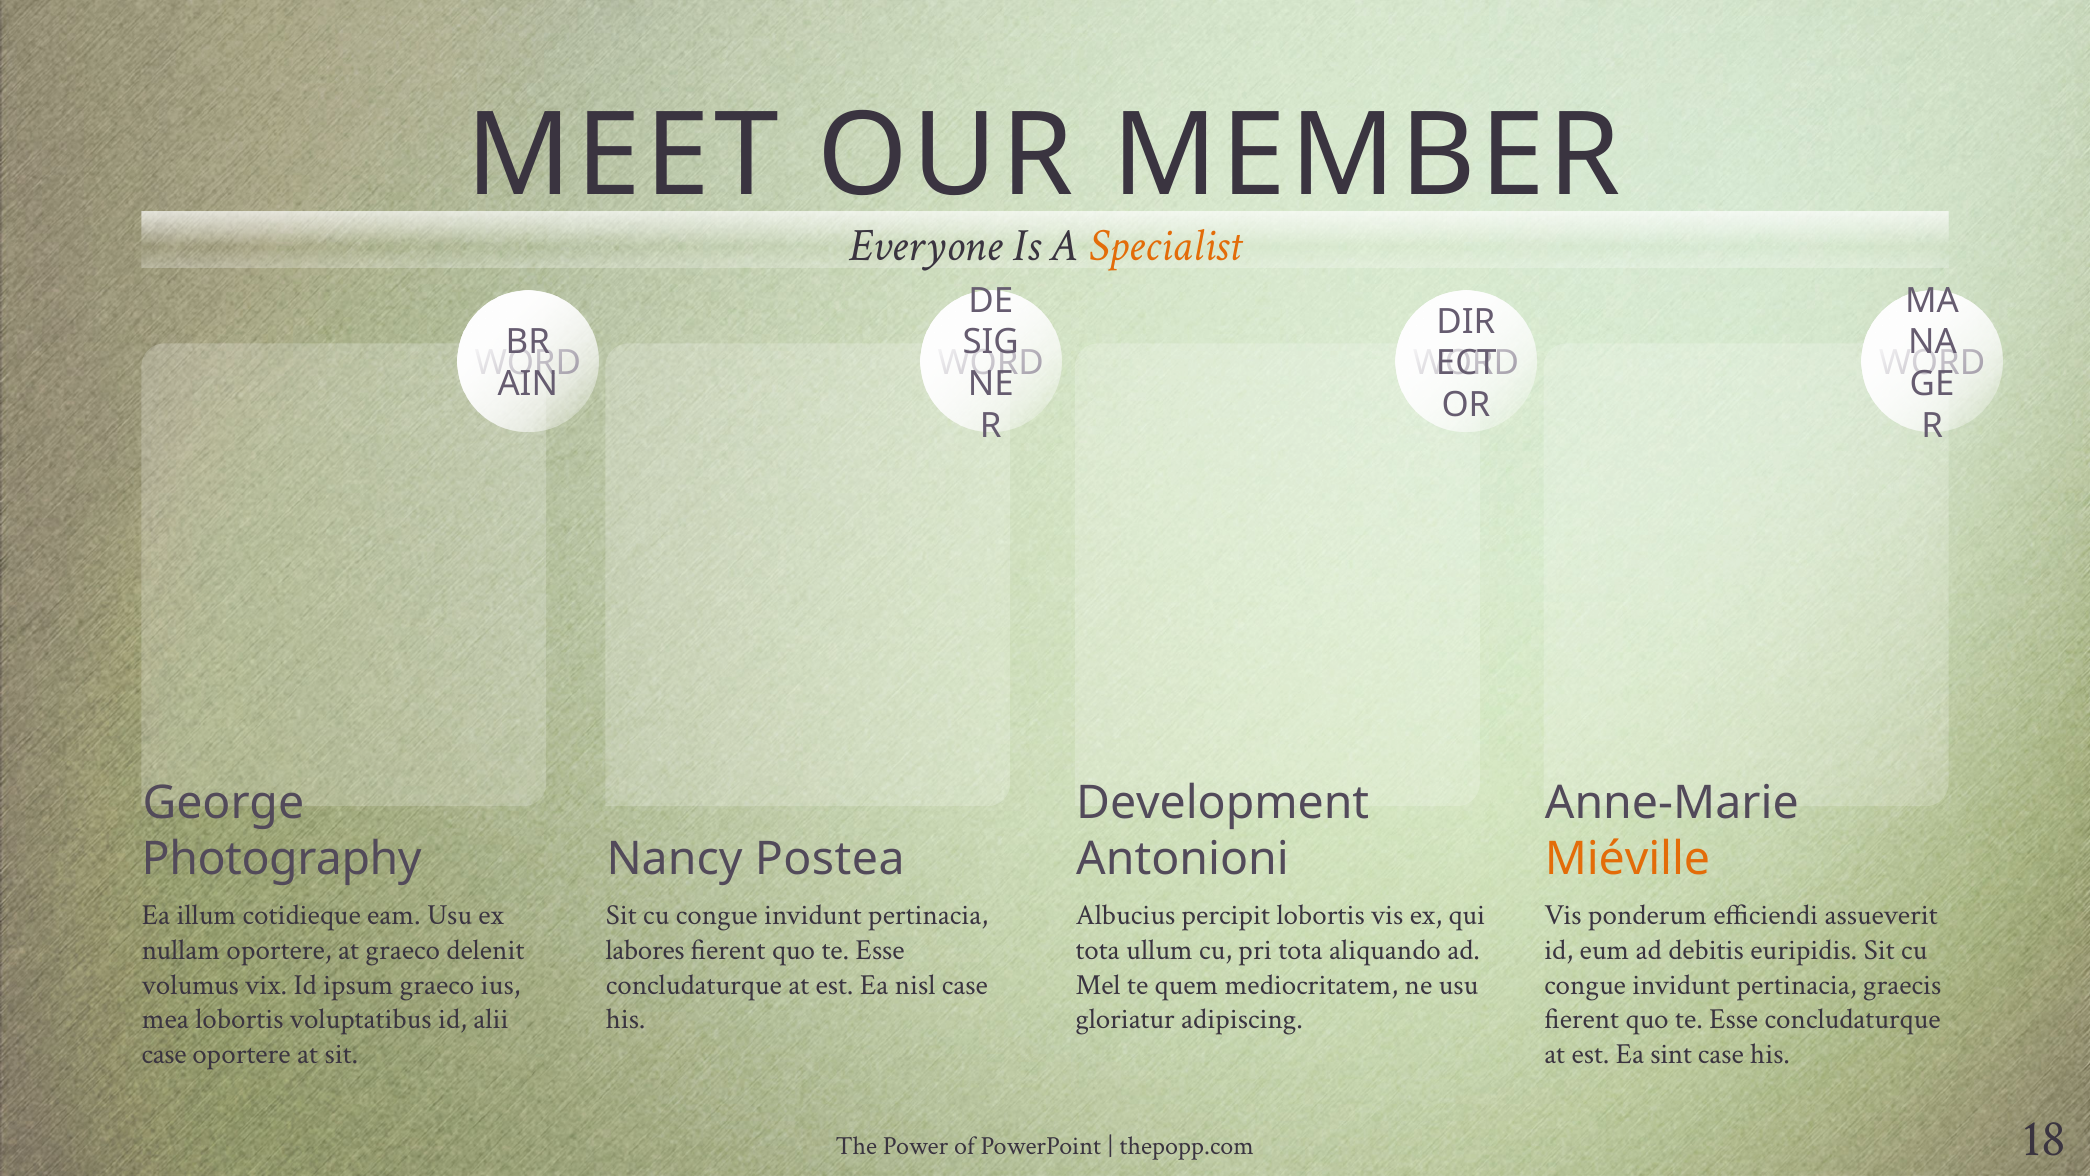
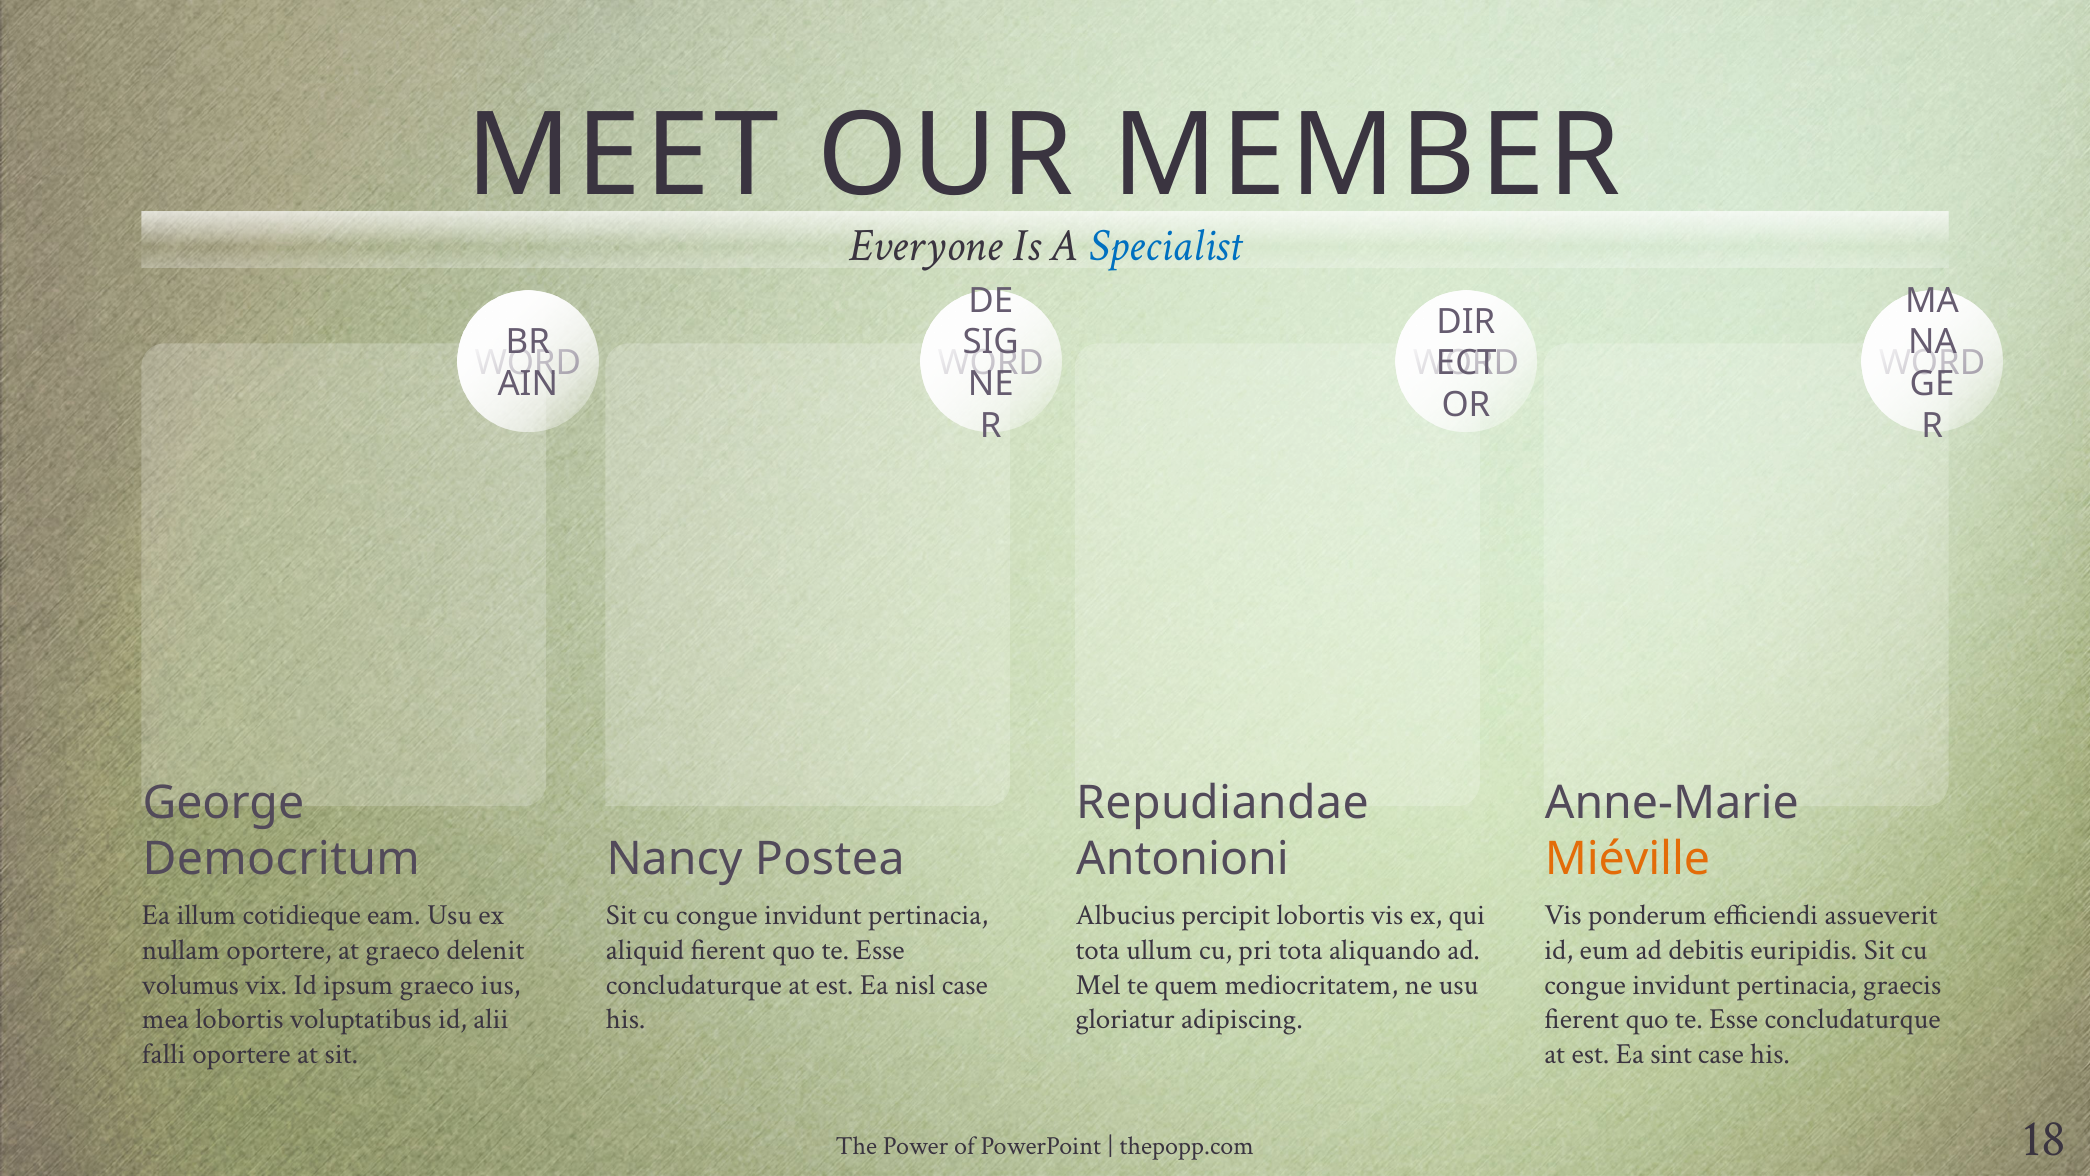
Specialist colour: orange -> blue (1165, 245)
Development: Development -> Repudiandae (1222, 803)
Photography: Photography -> Democritum (281, 859)
labores: labores -> aliquid (645, 949)
case: case -> falli (164, 1054)
